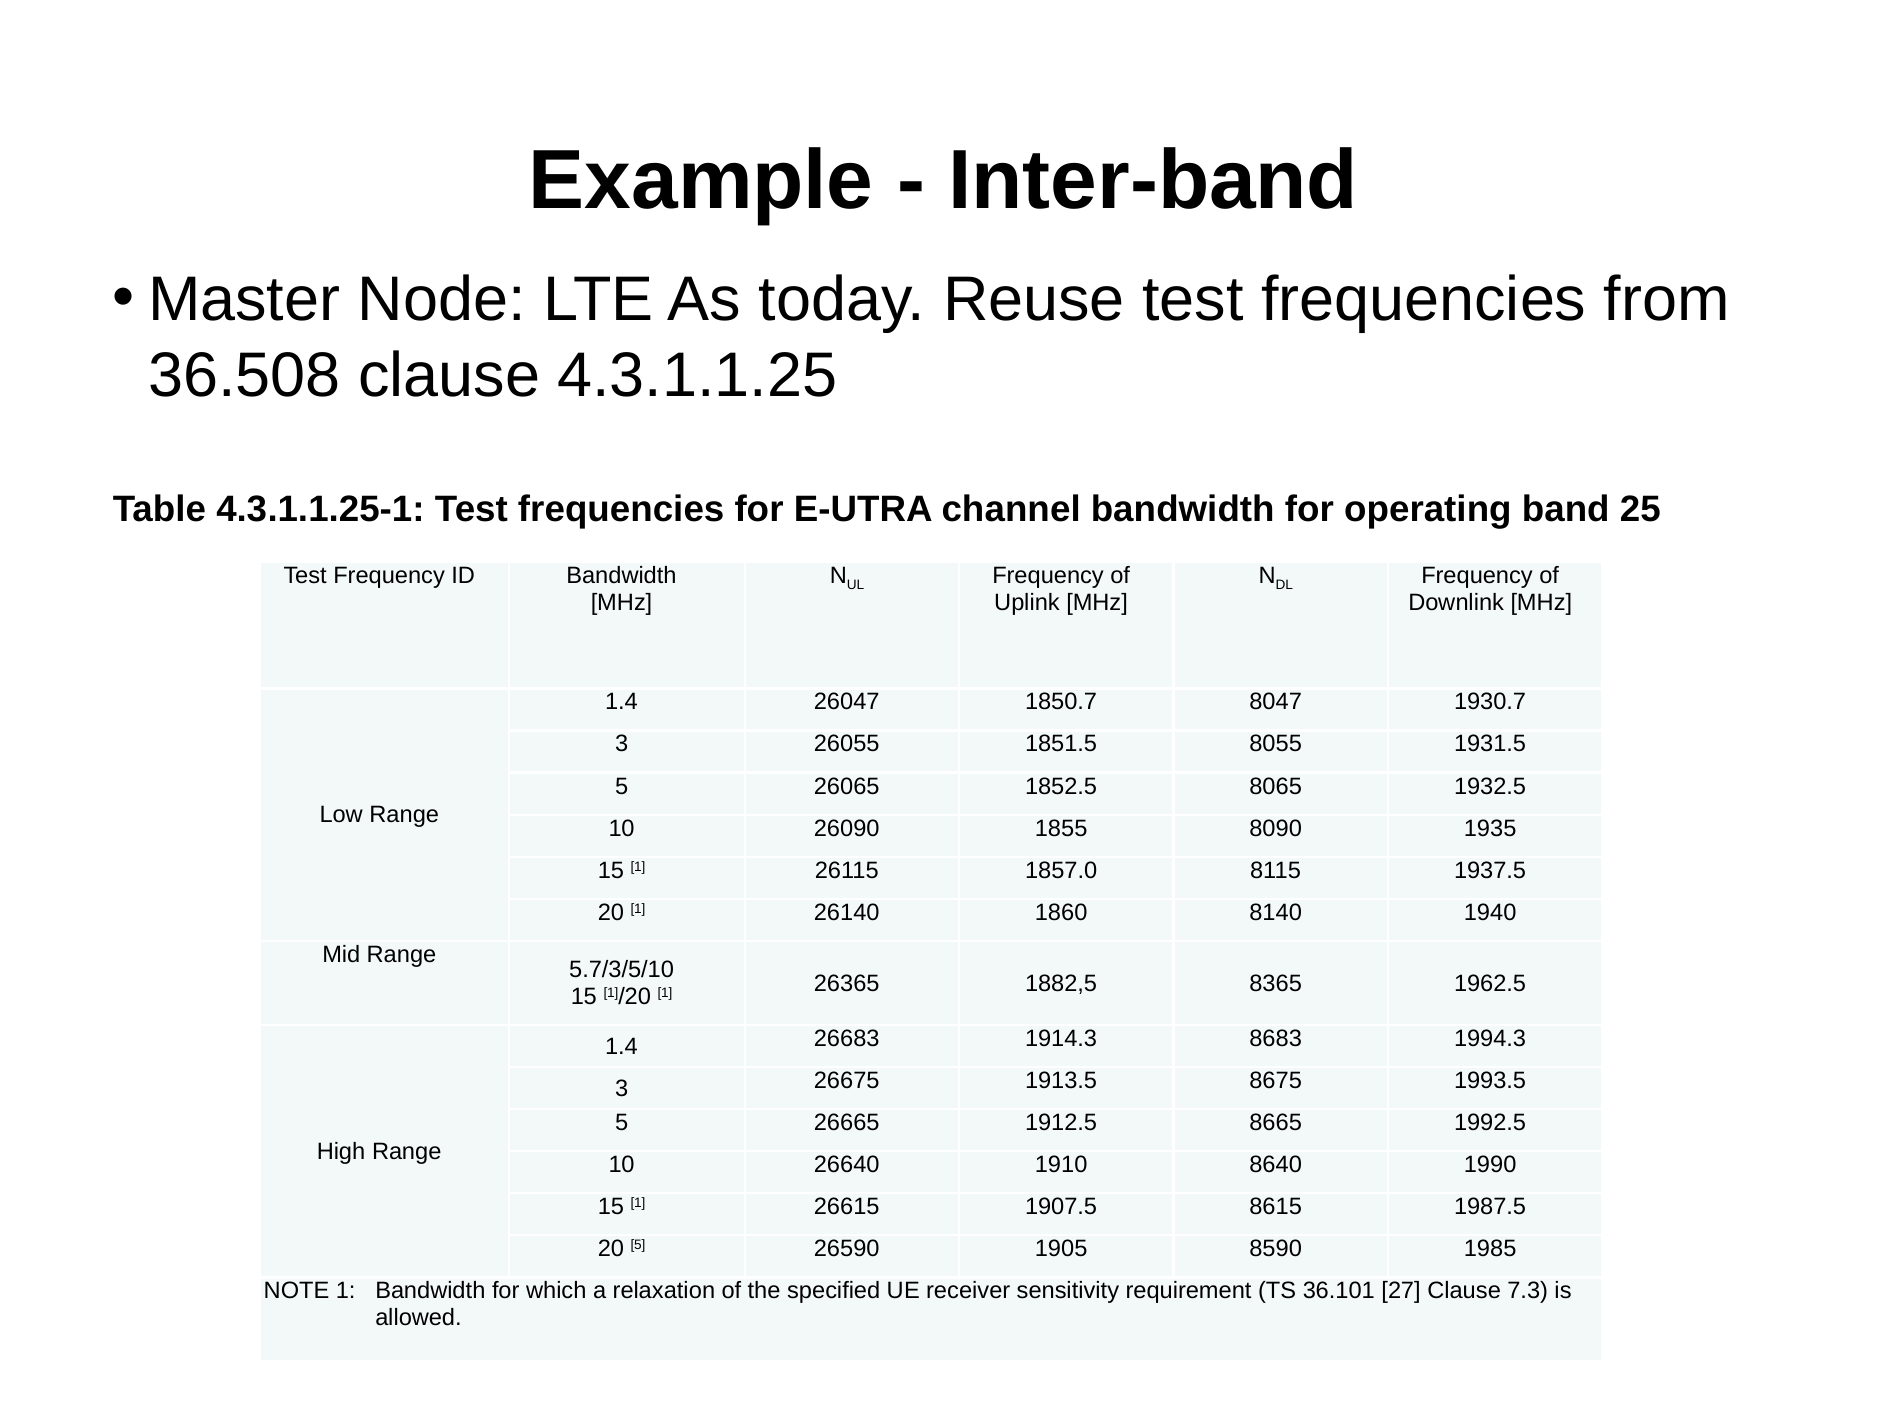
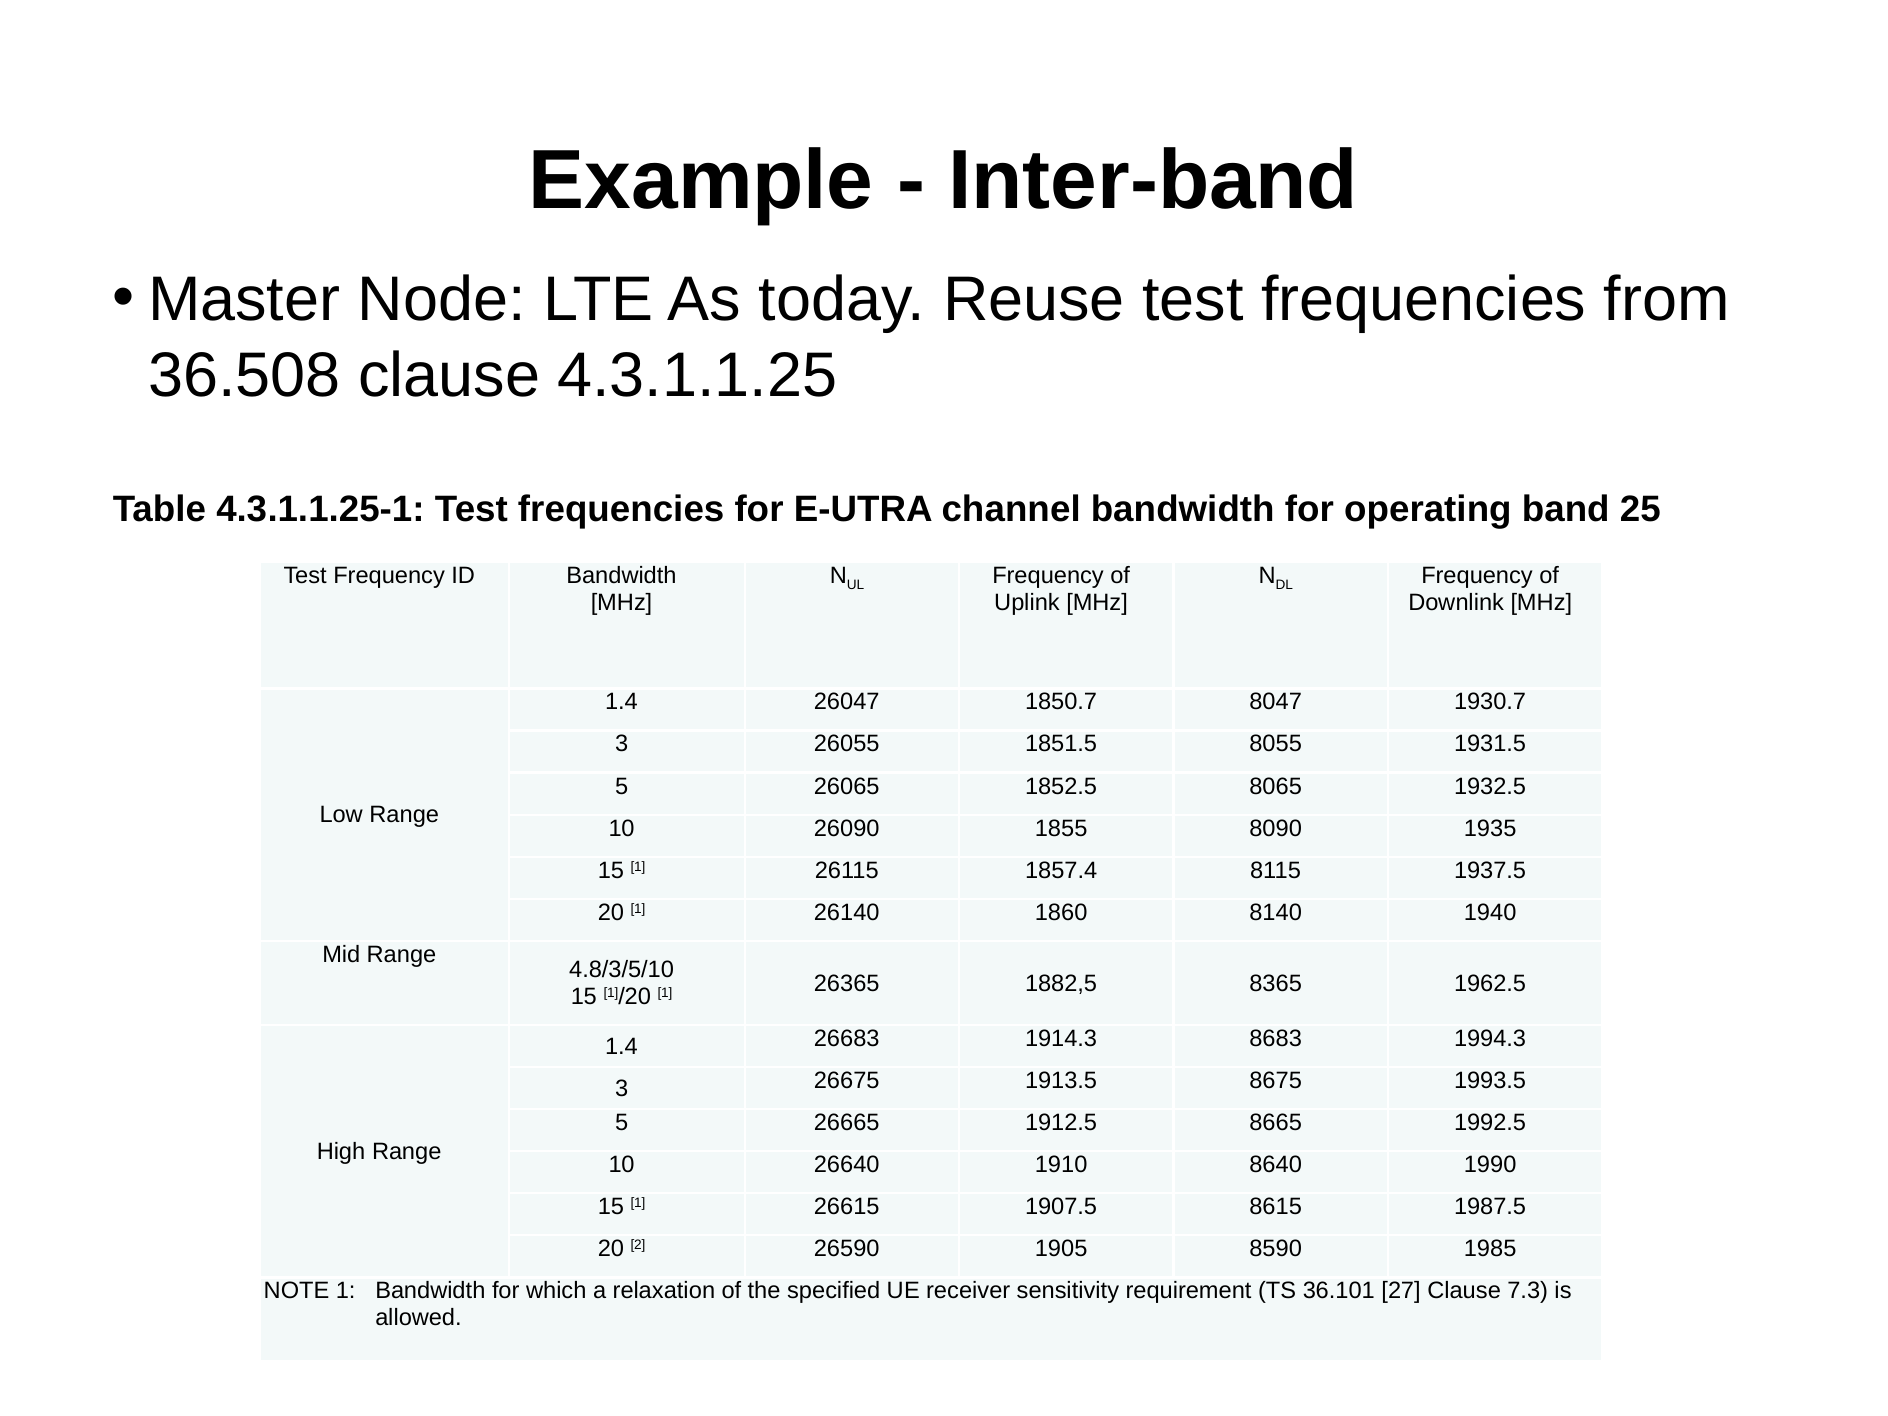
1857.0: 1857.0 -> 1857.4 (1061, 870)
5.7/3/5/10: 5.7/3/5/10 -> 4.8/3/5/10 (622, 970)
20 5: 5 -> 2 (638, 1245)
